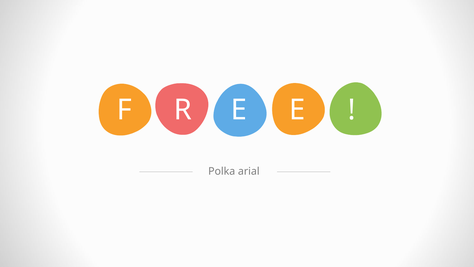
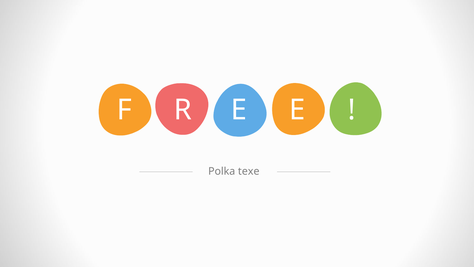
arial: arial -> texe (249, 171)
